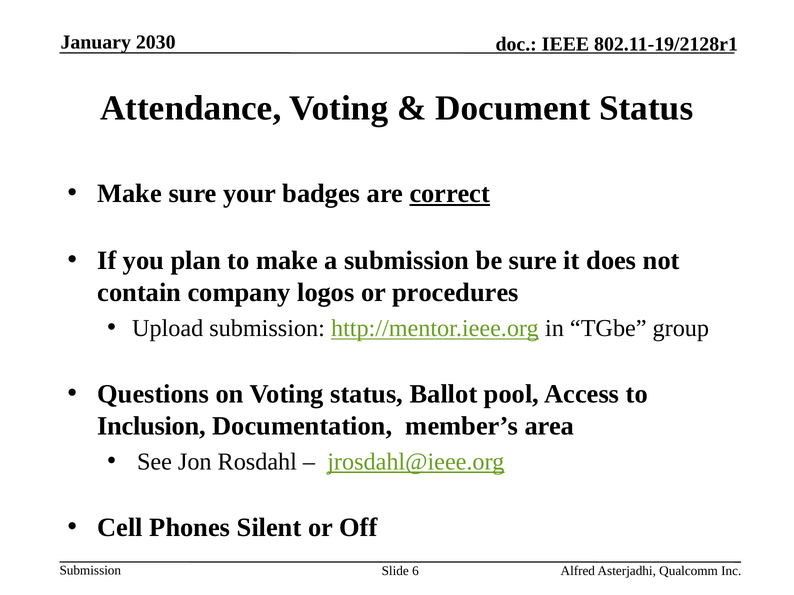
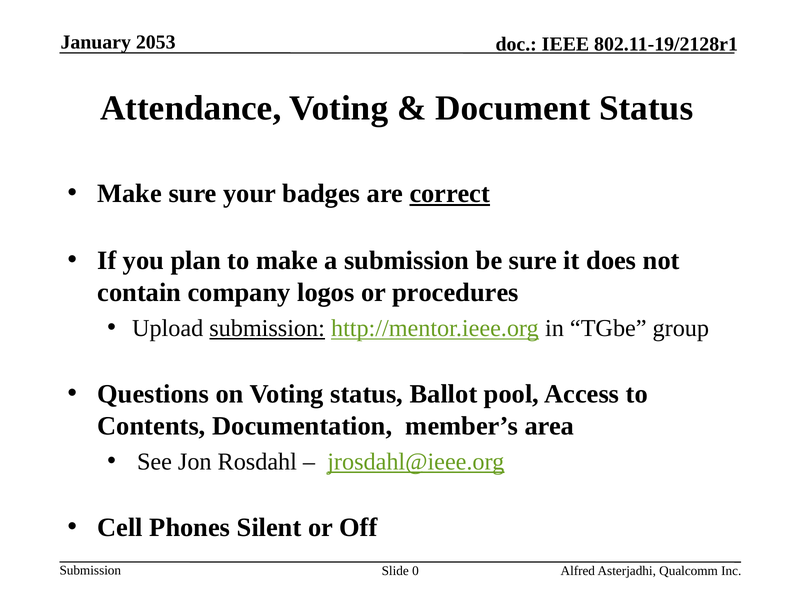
2030: 2030 -> 2053 (156, 42)
submission underline: none -> present (267, 328)
Inclusion: Inclusion -> Contents (151, 426)
6: 6 -> 0 (415, 571)
